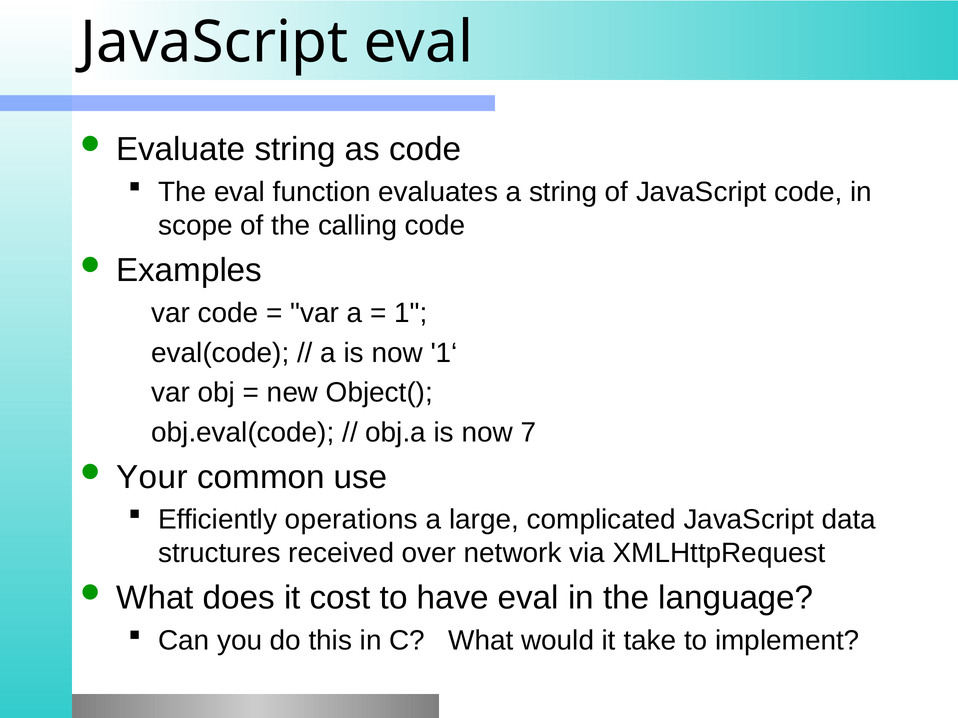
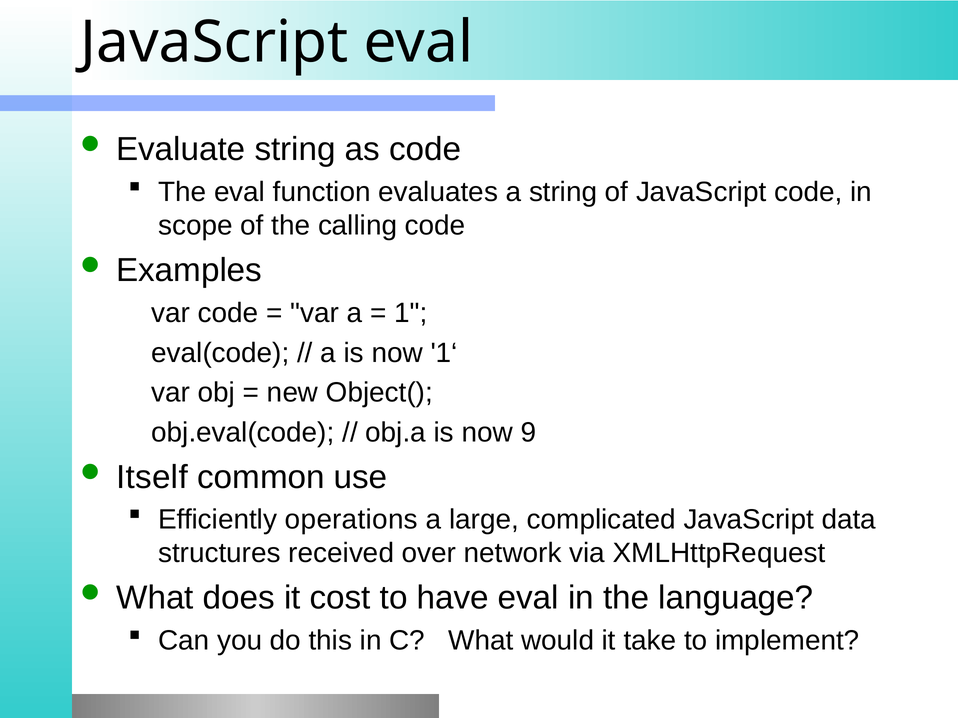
7: 7 -> 9 (528, 433)
Your: Your -> Itself (152, 477)
